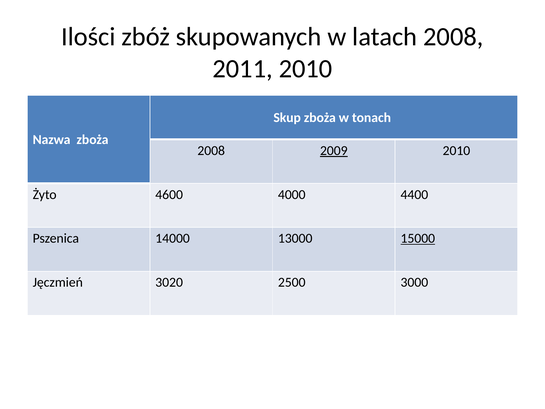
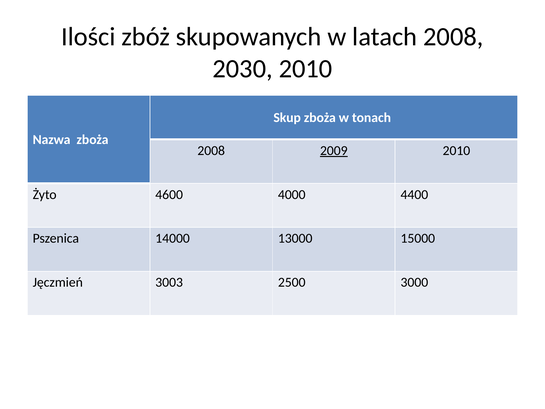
2011: 2011 -> 2030 (243, 69)
15000 underline: present -> none (418, 238)
3020: 3020 -> 3003 (169, 282)
